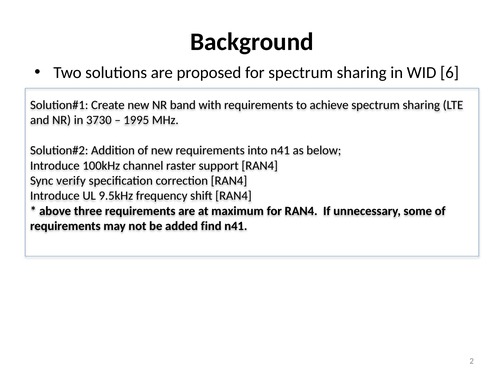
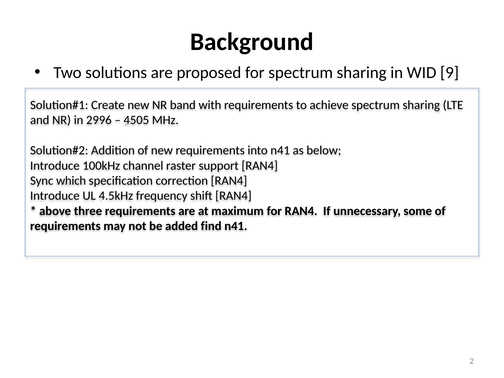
6: 6 -> 9 (450, 73)
3730: 3730 -> 2996 (99, 120)
1995: 1995 -> 4505 (136, 120)
verify: verify -> which (71, 181)
9.5kHz: 9.5kHz -> 4.5kHz (116, 196)
